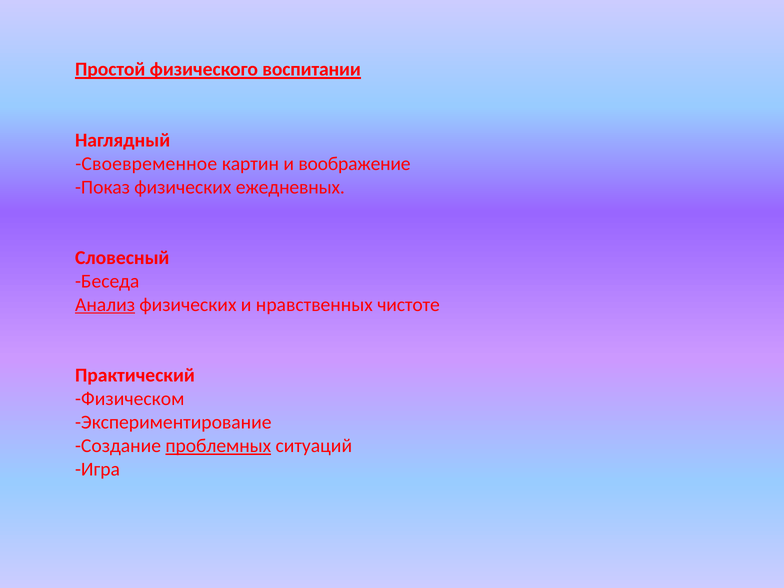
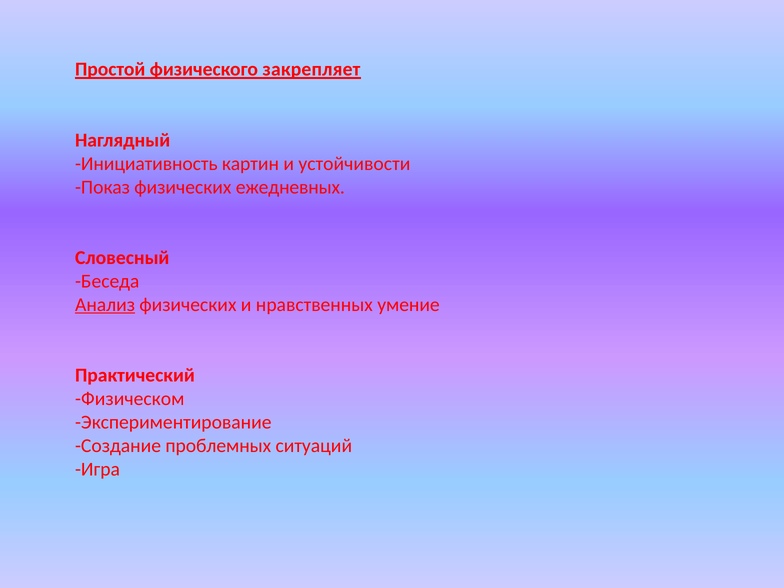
воспитании: воспитании -> закрепляет (311, 69)
Своевременное: Своевременное -> Инициативность (146, 164)
воображение: воображение -> устойчивости (354, 164)
чистоте: чистоте -> умение (408, 305)
проблемных underline: present -> none (218, 446)
